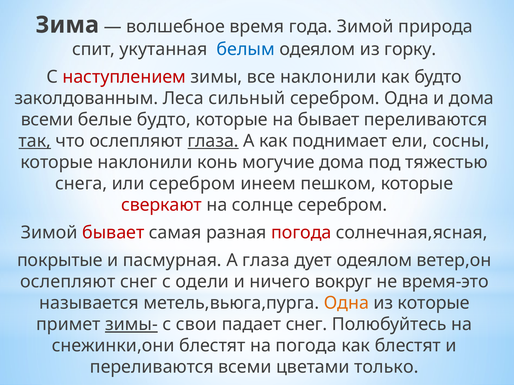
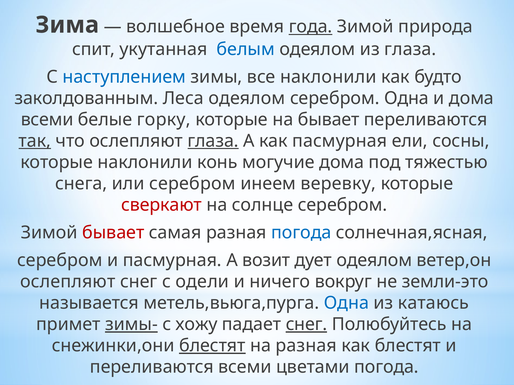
года underline: none -> present (311, 27)
из горку: горку -> глаза (410, 49)
наступлением colour: red -> blue (124, 77)
Леса сильный: сильный -> одеялом (247, 98)
белые будто: будто -> горку (164, 120)
как поднимает: поднимает -> пасмурная (340, 141)
пешком: пешком -> веревку (338, 184)
погода colour: red -> blue (301, 233)
покрытые: покрытые -> серебром (60, 260)
А глаза: глаза -> возит (266, 260)
время-это: время-это -> земли-это (445, 282)
Одна colour: orange -> blue (346, 303)
из которые: которые -> катаюсь (433, 303)
свои: свои -> хожу (197, 325)
снег underline: none -> present (306, 325)
блестят underline: none -> present (212, 346)
на погода: погода -> разная (306, 346)
цветами только: только -> погода (386, 368)
